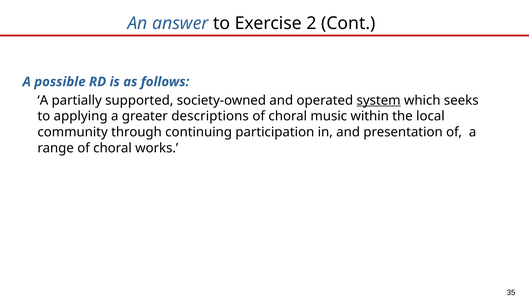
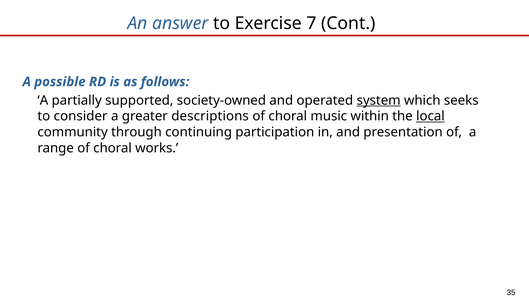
2: 2 -> 7 (311, 23)
applying: applying -> consider (81, 116)
local underline: none -> present (430, 116)
